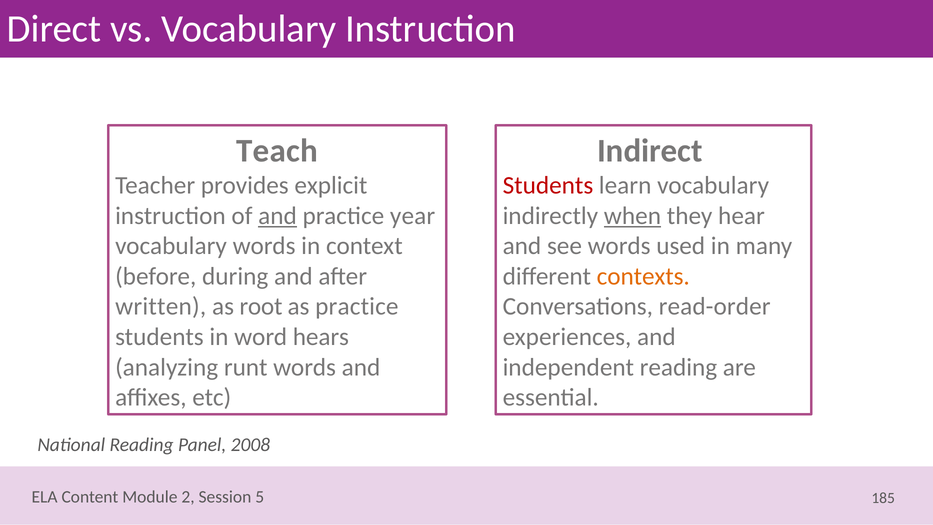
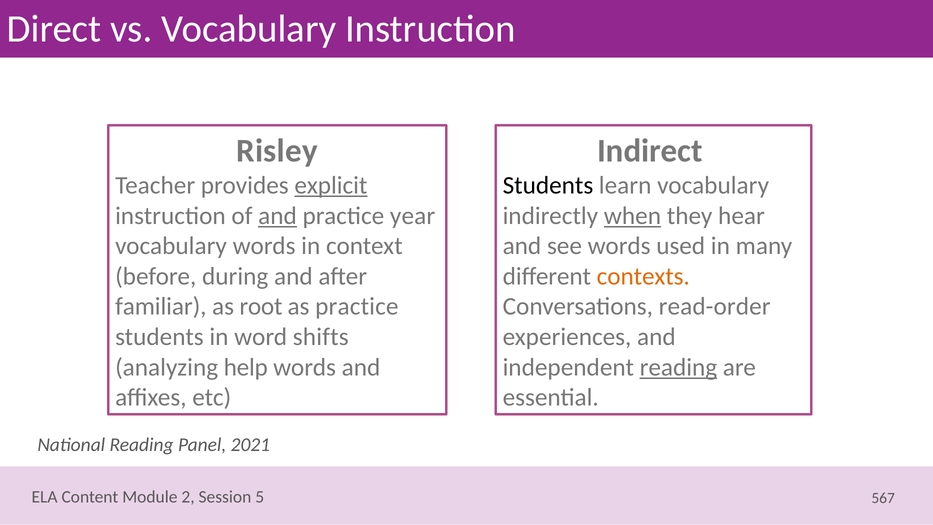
Teach: Teach -> Risley (277, 151)
explicit underline: none -> present (331, 185)
Students colour: red -> black (548, 185)
written: written -> familiar (161, 306)
hears: hears -> shifts (321, 337)
runt: runt -> help (246, 367)
reading underline: none -> present (678, 367)
2008: 2008 -> 2021 (250, 445)
185: 185 -> 567 (883, 498)
